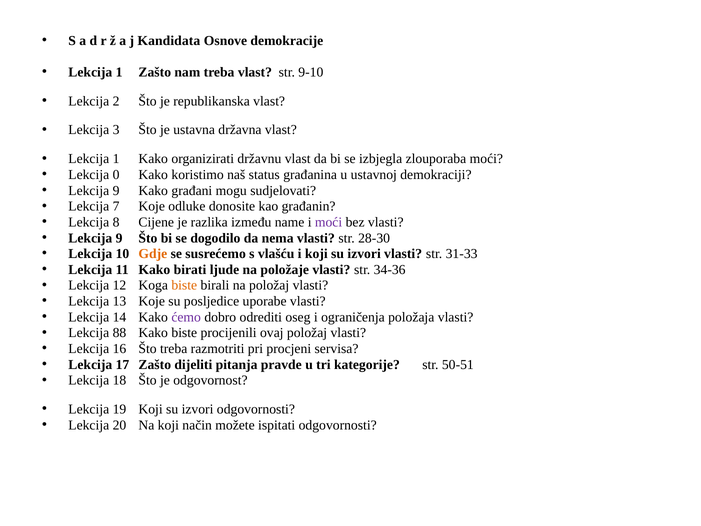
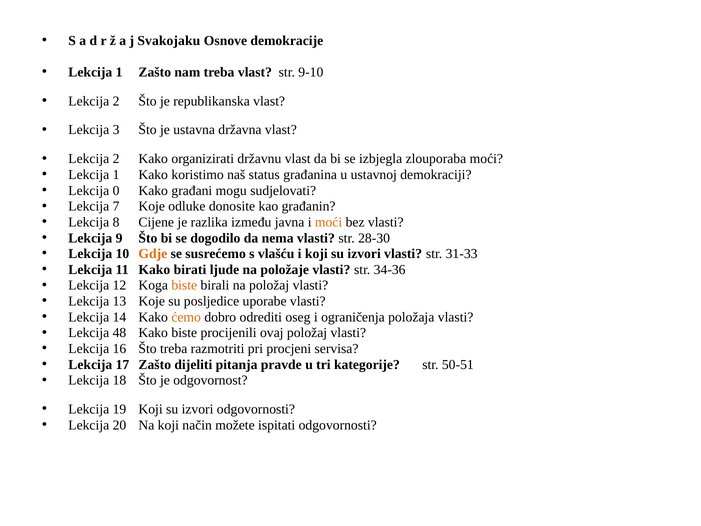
Kandidata: Kandidata -> Svakojaku (169, 41)
1: 1 -> 2 (116, 159)
0: 0 -> 1 (116, 175)
9: 9 -> 0 (116, 190)
name: name -> javna (290, 222)
moći colour: purple -> orange (329, 222)
ćemo colour: purple -> orange (186, 317)
88: 88 -> 48 (119, 333)
